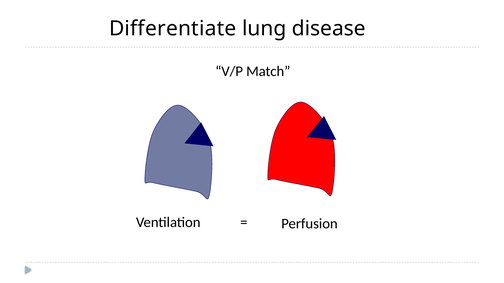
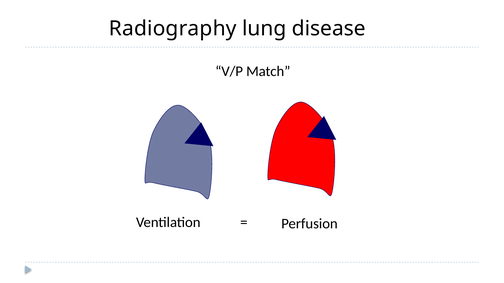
Differentiate: Differentiate -> Radiography (173, 29)
